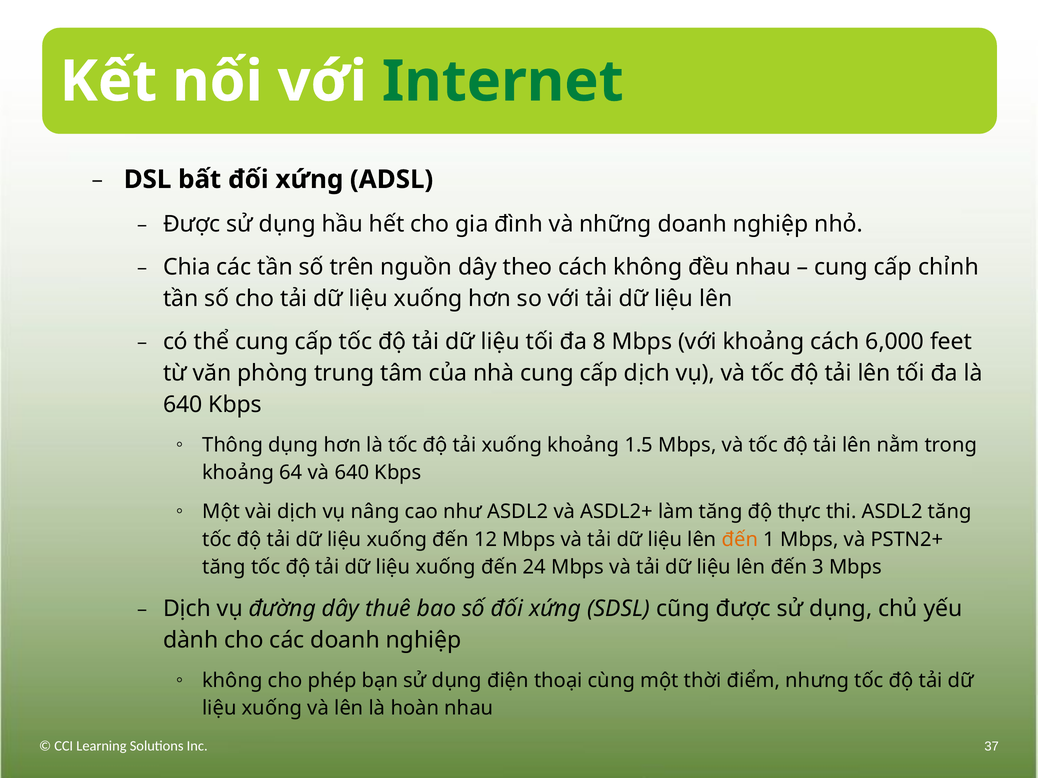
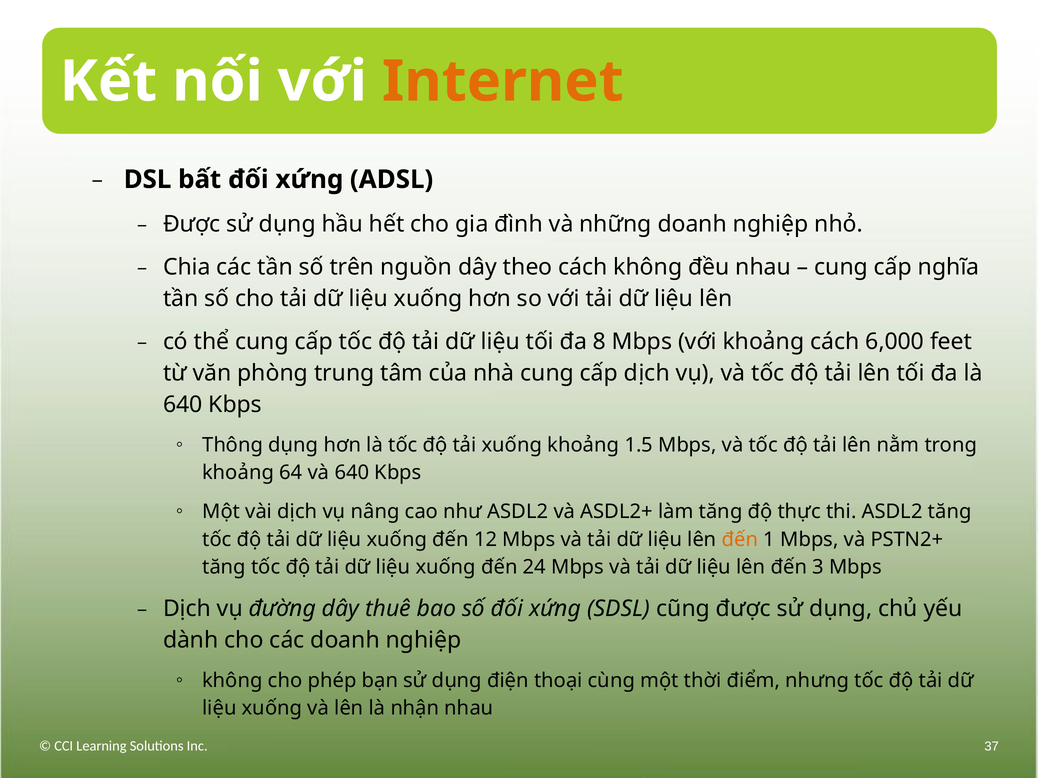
Internet colour: green -> orange (503, 82)
chỉnh: chỉnh -> nghĩa (949, 267)
hoàn: hoàn -> nhận (415, 709)
